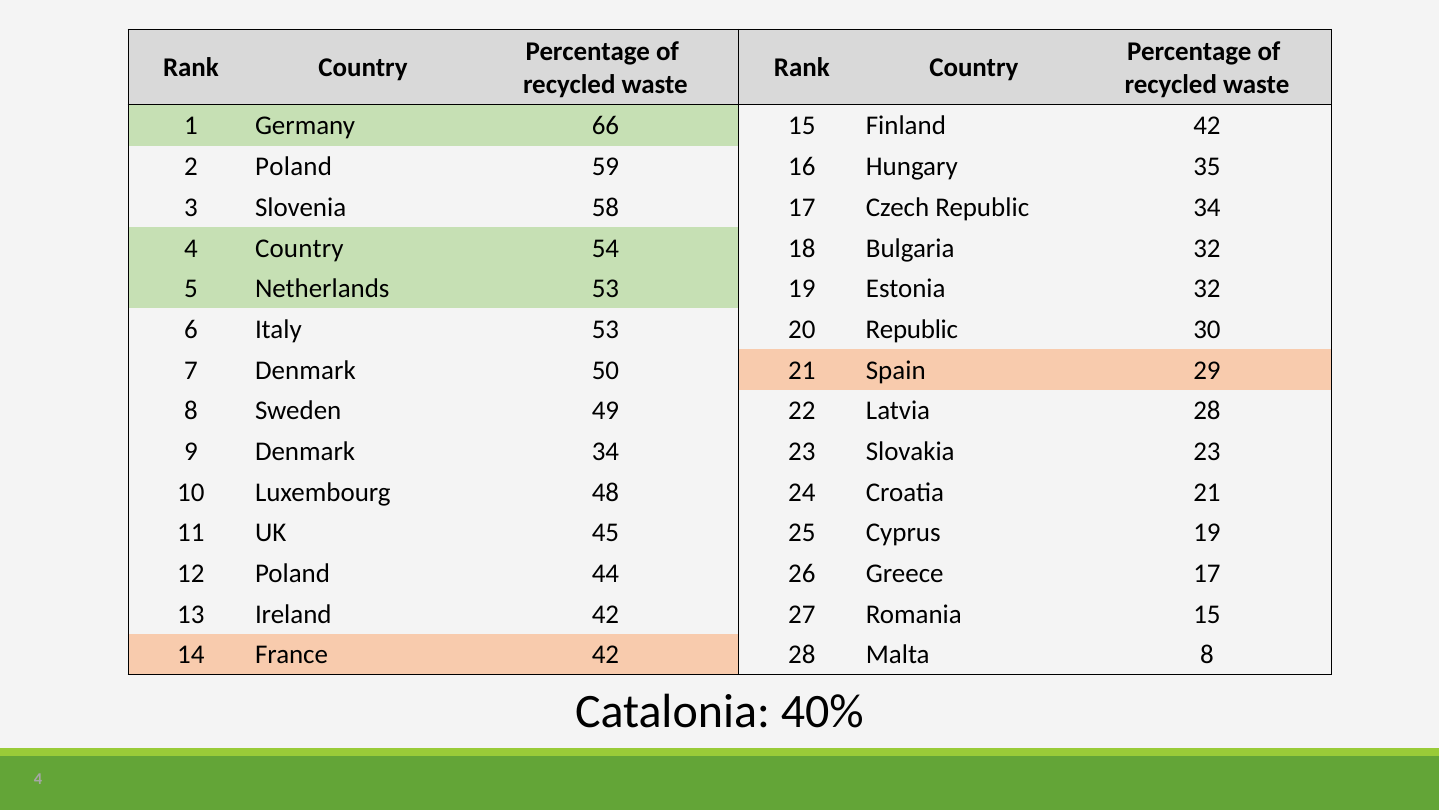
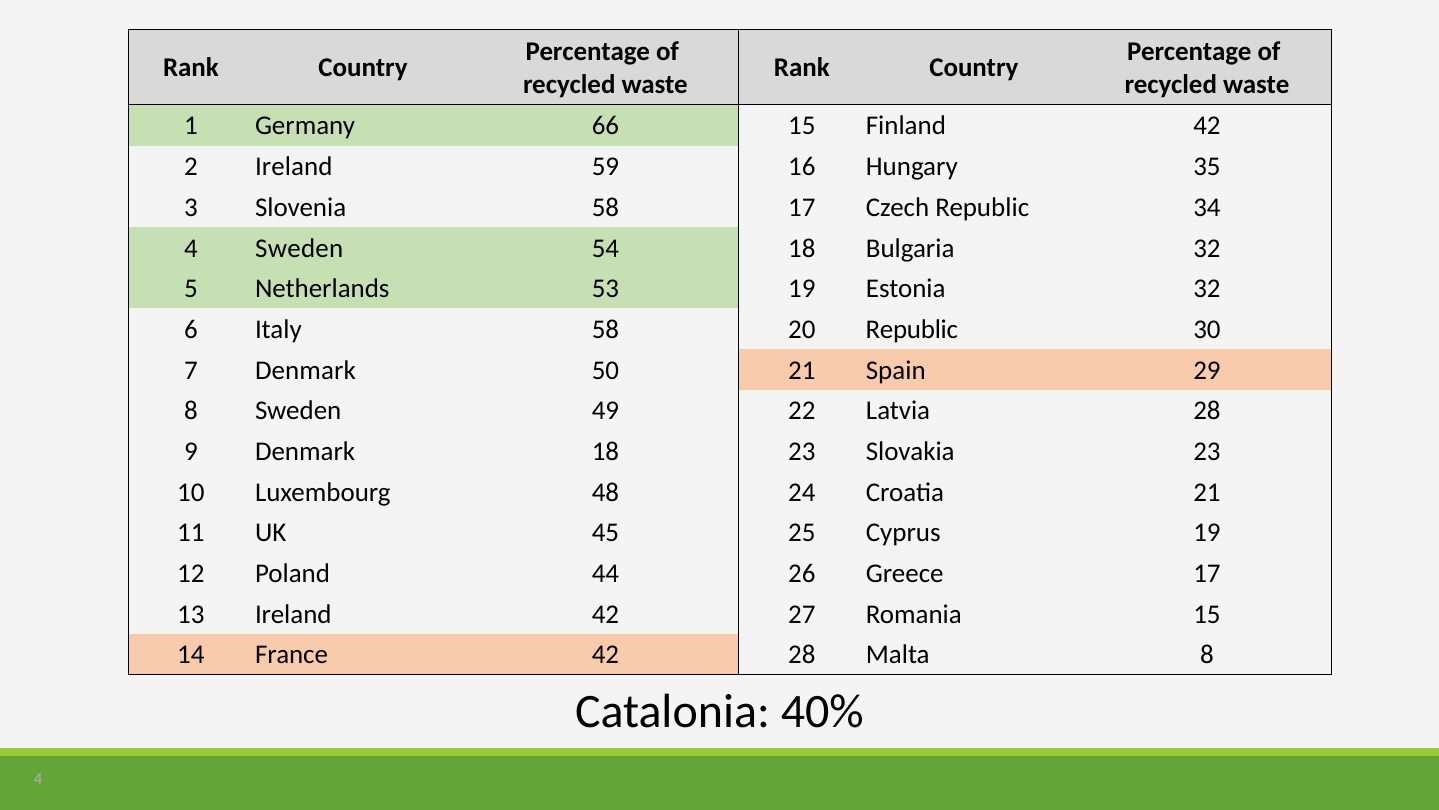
2 Poland: Poland -> Ireland (294, 167)
4 Country: Country -> Sweden (299, 248)
Italy 53: 53 -> 58 (605, 329)
Denmark 34: 34 -> 18 (605, 451)
